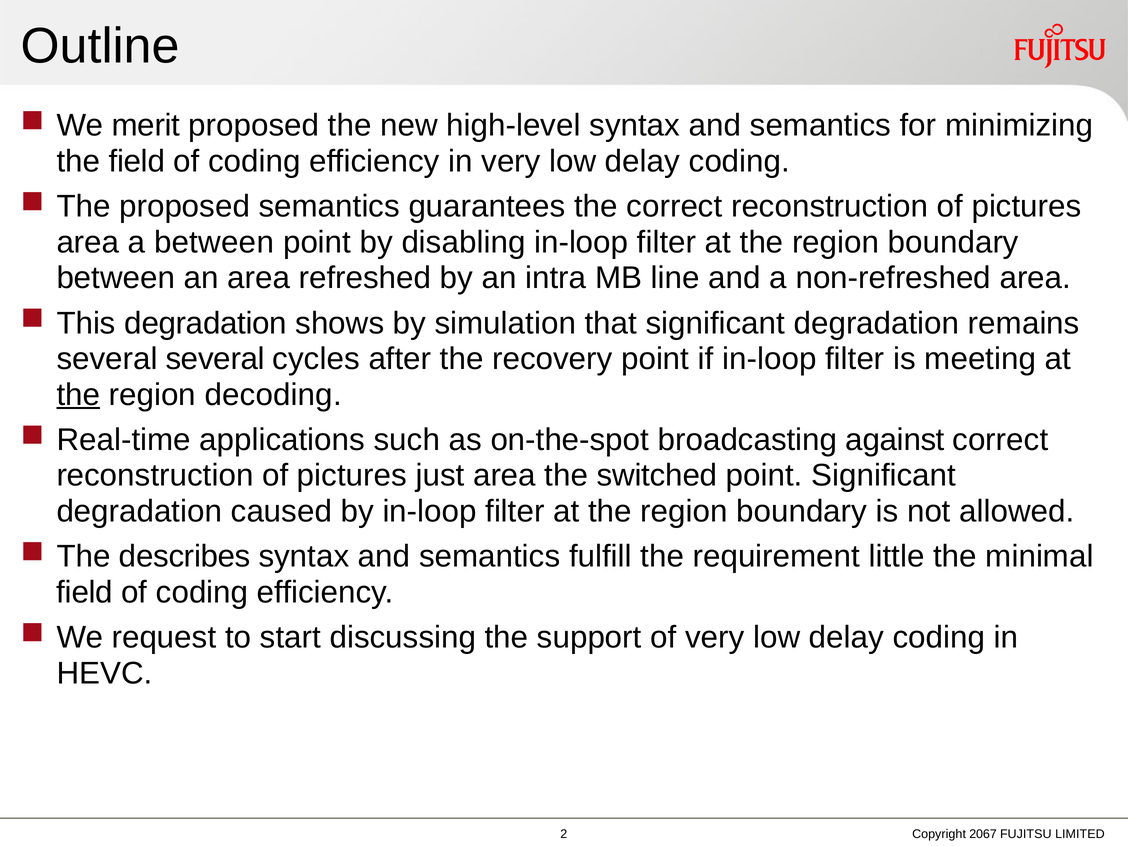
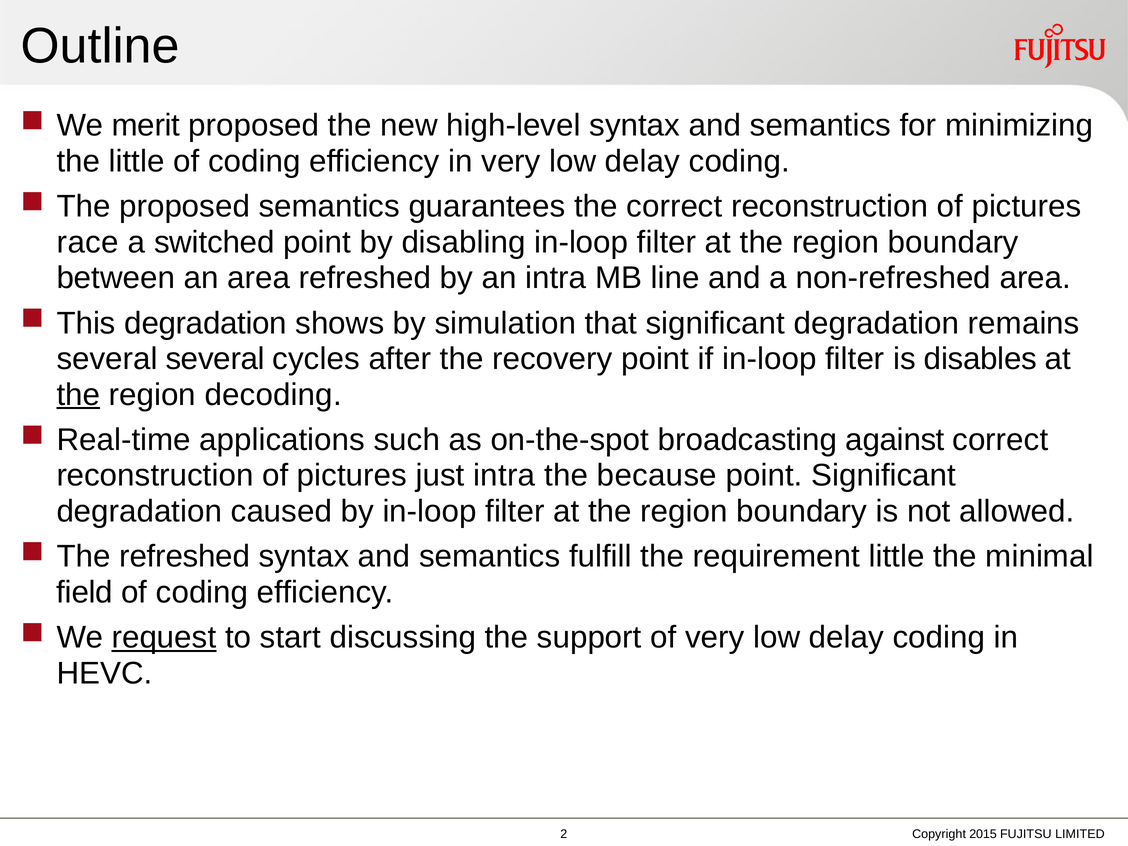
the field: field -> little (137, 161)
area: area -> race (88, 242)
a between: between -> switched (214, 242)
meeting: meeting -> disables (980, 359)
just area: area -> intra (504, 476)
switched: switched -> because (657, 476)
The describes: describes -> refreshed (185, 556)
request underline: none -> present (164, 637)
2067: 2067 -> 2015 (983, 834)
